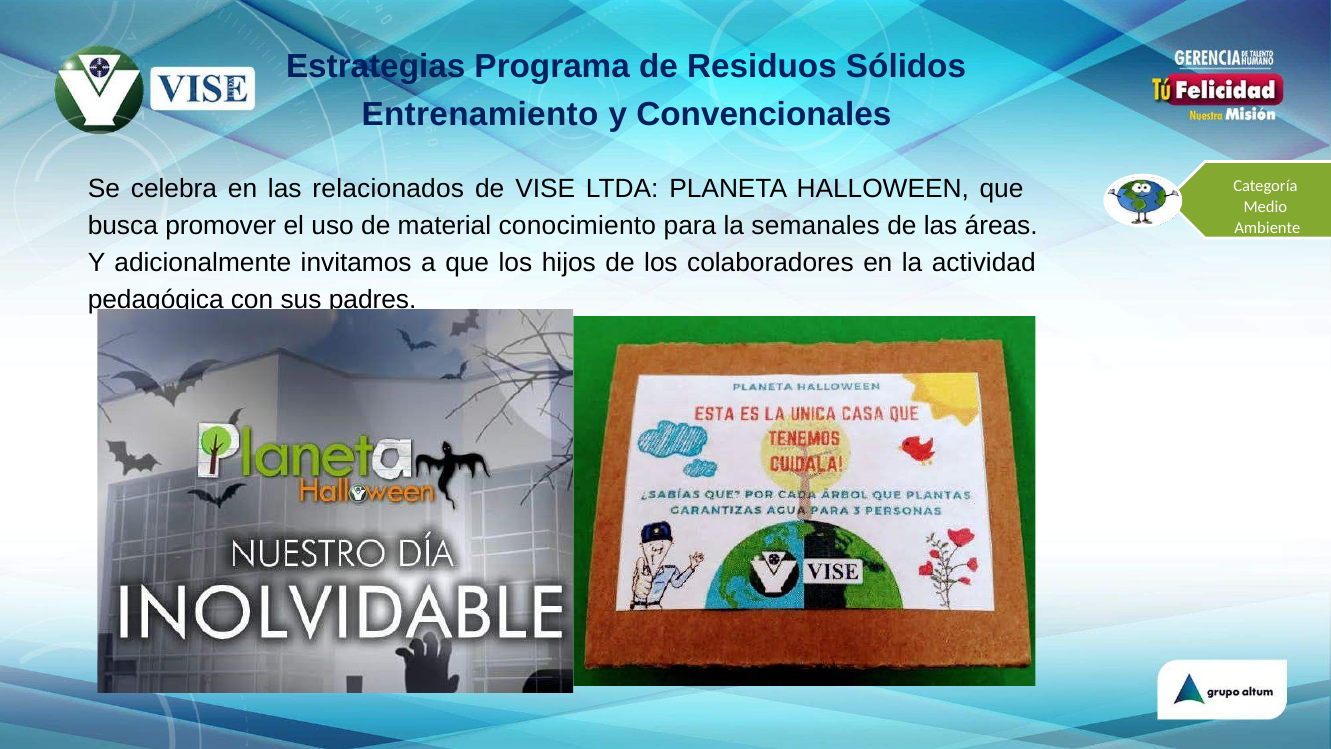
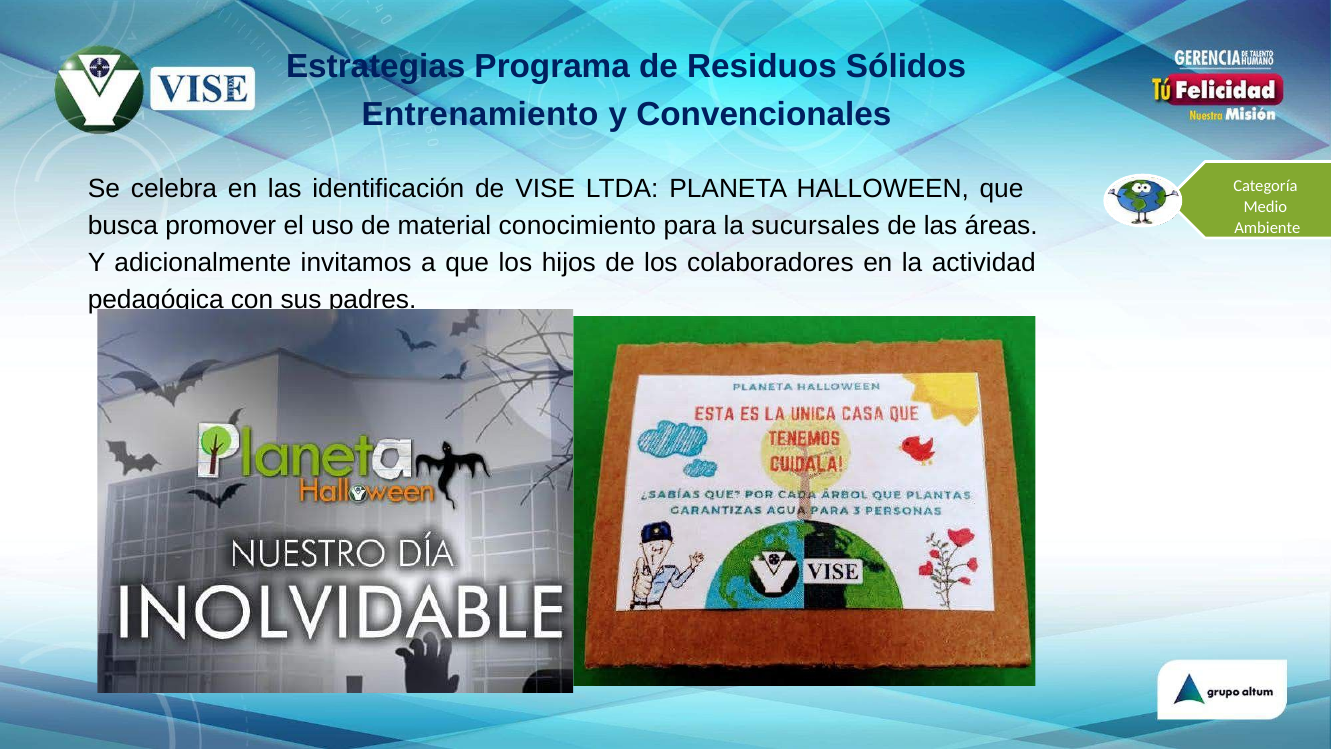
relacionados: relacionados -> identificación (388, 188)
semanales: semanales -> sucursales (816, 226)
